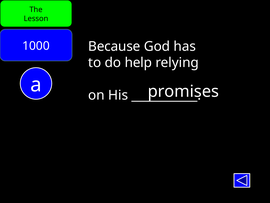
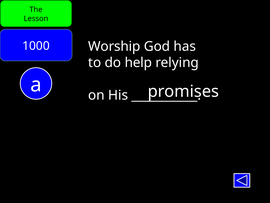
Because: Because -> Worship (114, 46)
